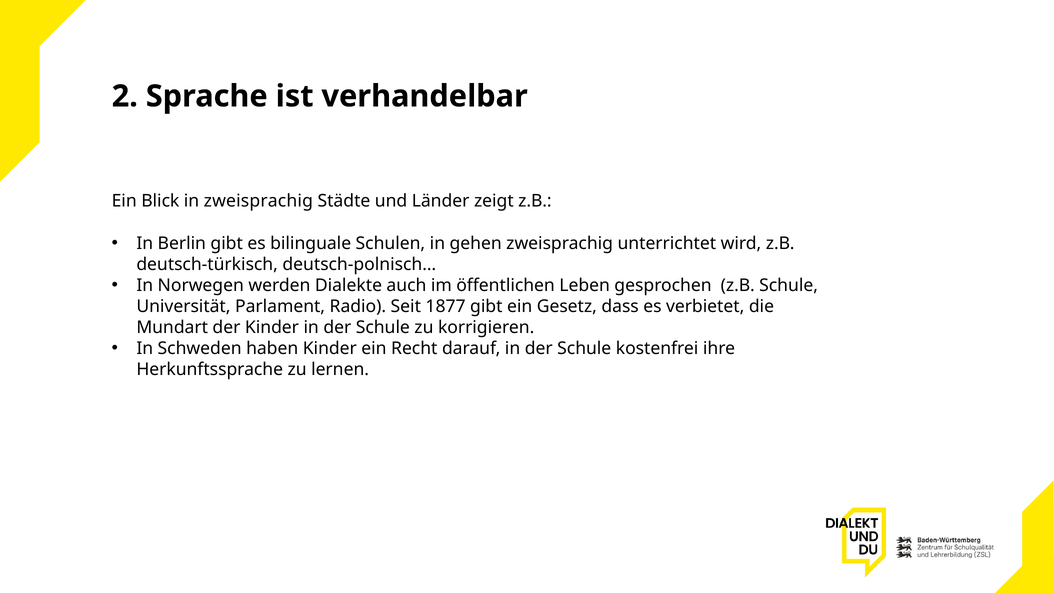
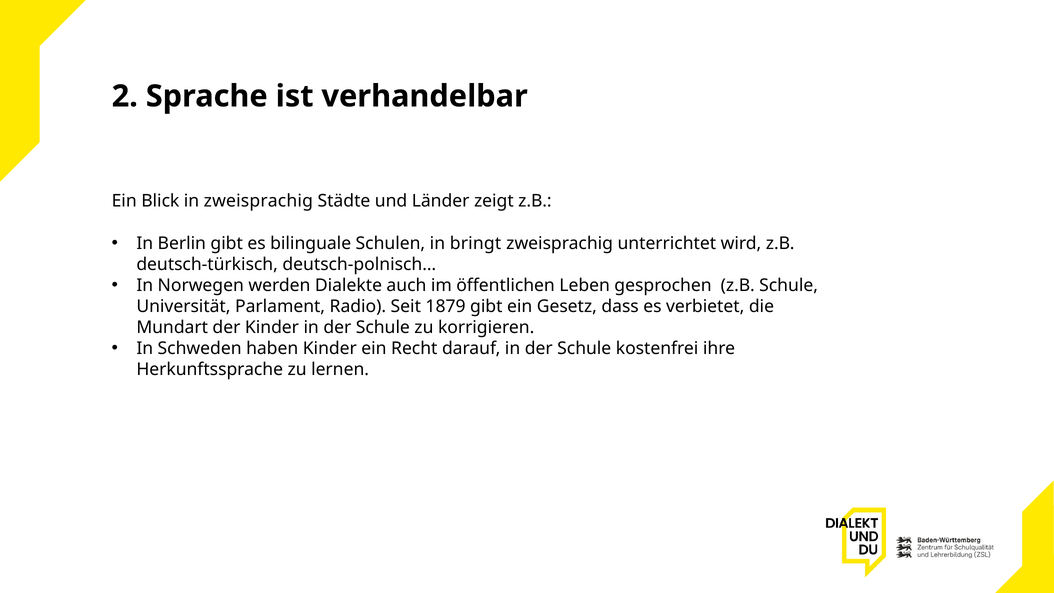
gehen: gehen -> bringt (476, 243)
1877: 1877 -> 1879 (446, 306)
